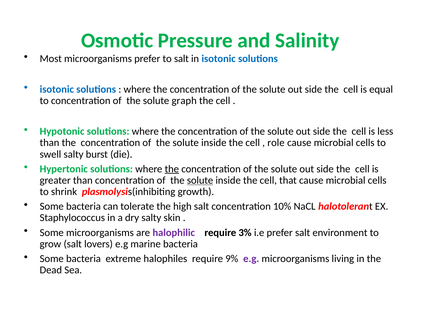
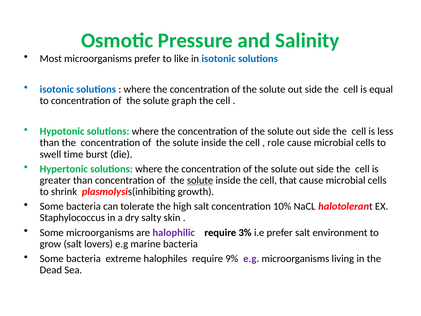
to salt: salt -> like (181, 58)
swell salty: salty -> time (74, 154)
the underline: present -> none (172, 169)
